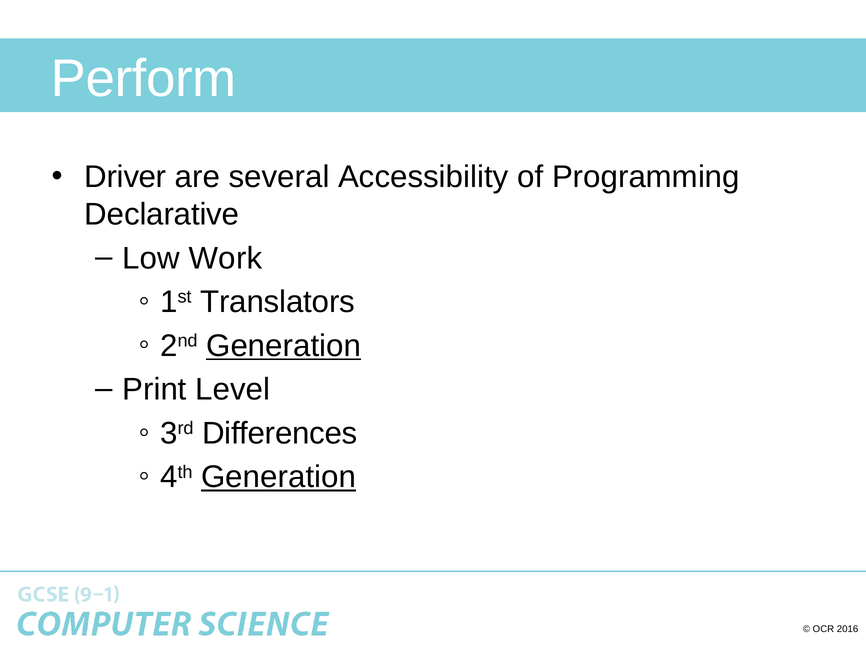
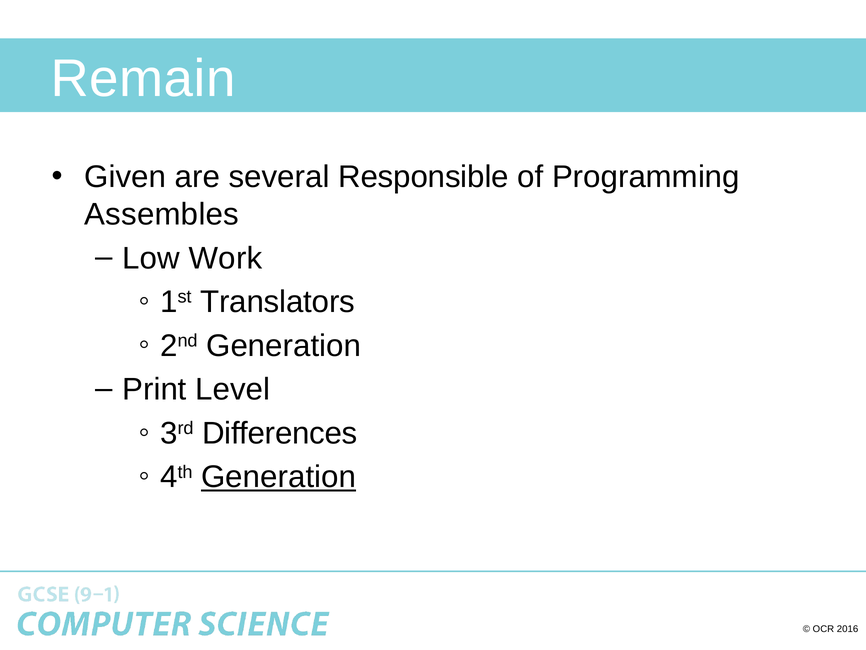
Perform: Perform -> Remain (143, 79)
Driver: Driver -> Given (125, 177)
Accessibility: Accessibility -> Responsible (423, 177)
Declarative: Declarative -> Assembles (162, 214)
Generation underline: present -> none (284, 346)
